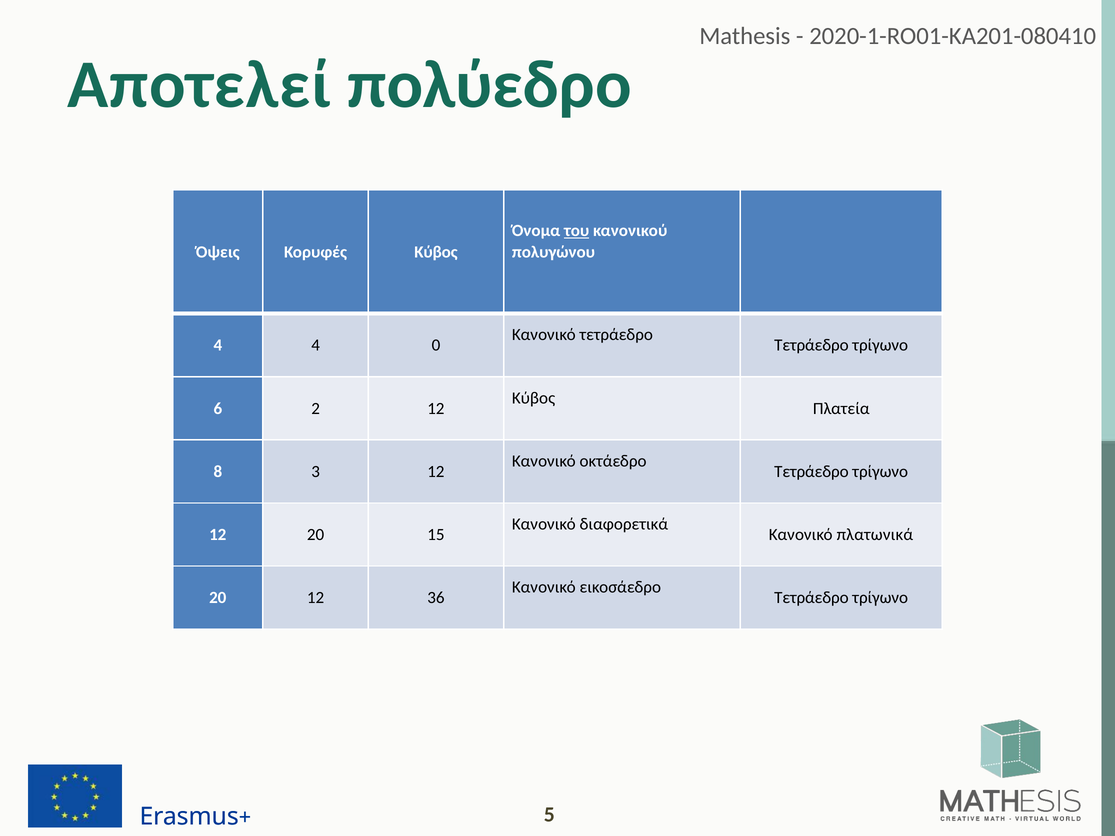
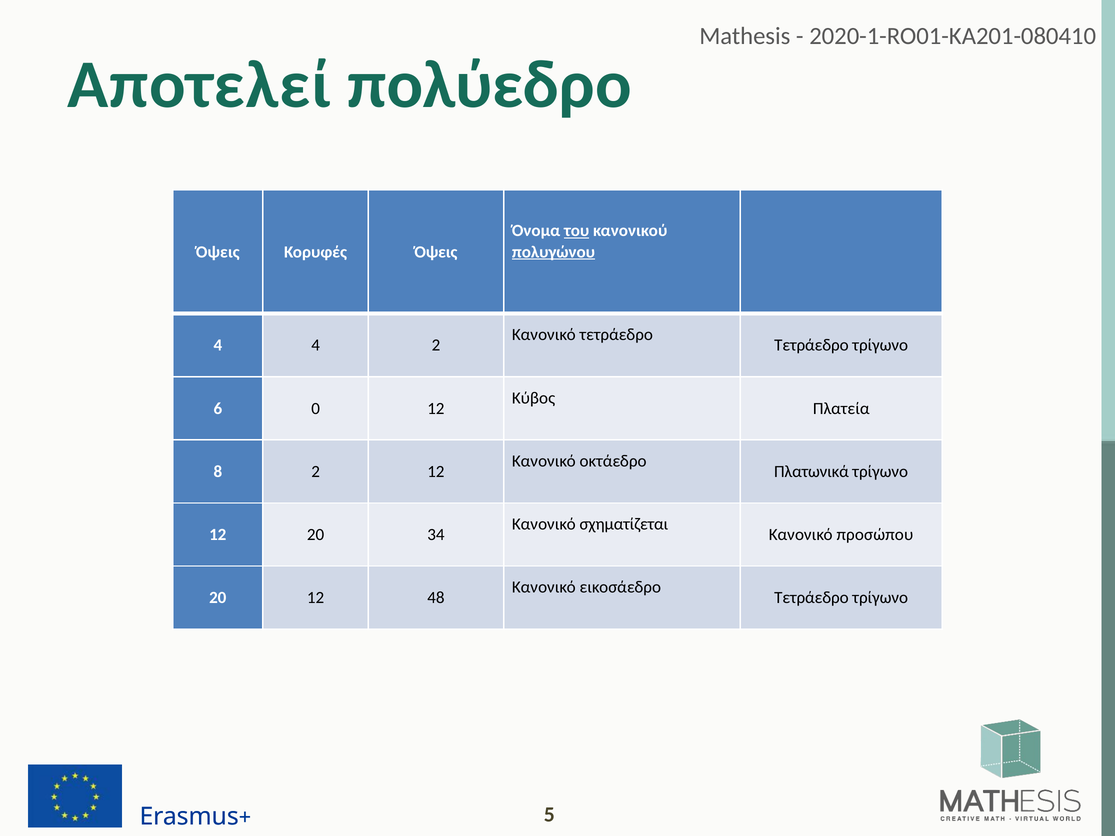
Κορυφές Κύβος: Κύβος -> Όψεις (436, 252)
πολυγώνου underline: none -> present (553, 252)
4 0: 0 -> 2 (436, 345)
2: 2 -> 0 (316, 409)
8 3: 3 -> 2 (316, 472)
Τετράεδρο: Τετράεδρο -> Πλατωνικά (811, 472)
διαφορετικά: διαφορετικά -> σχηματίζεται (624, 524)
15: 15 -> 34 (436, 535)
πλατωνικά: πλατωνικά -> προσώπου (875, 535)
36: 36 -> 48 (436, 598)
